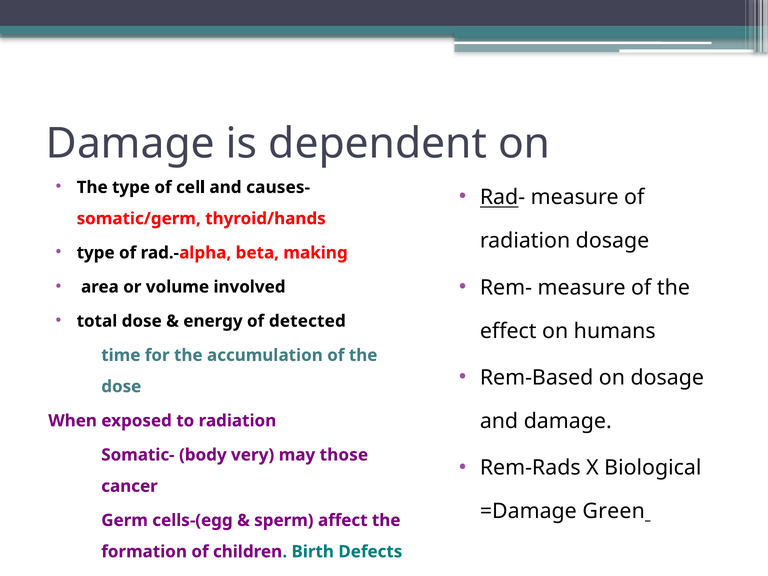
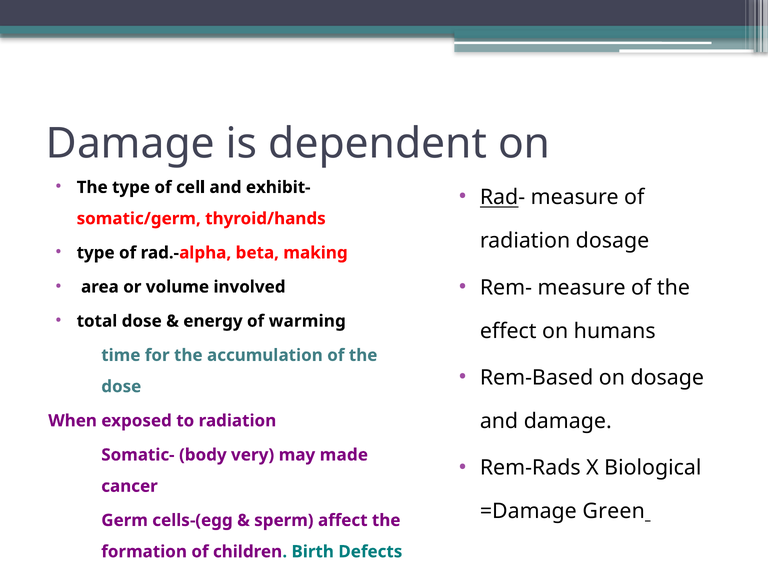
causes-: causes- -> exhibit- (278, 187)
detected: detected -> warming (307, 321)
those: those -> made (344, 455)
